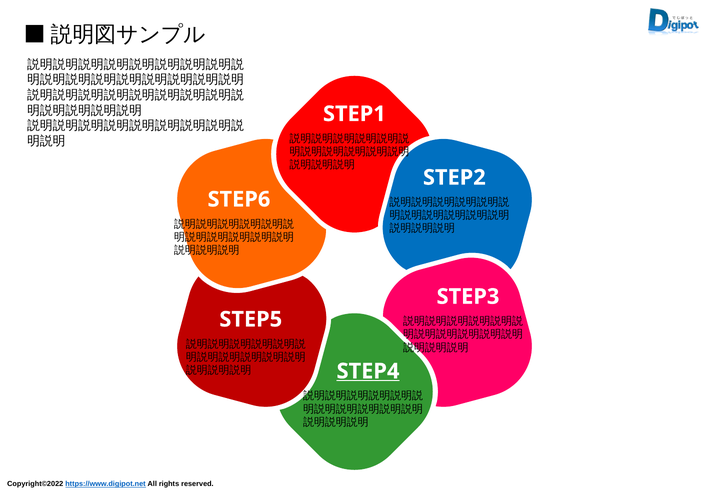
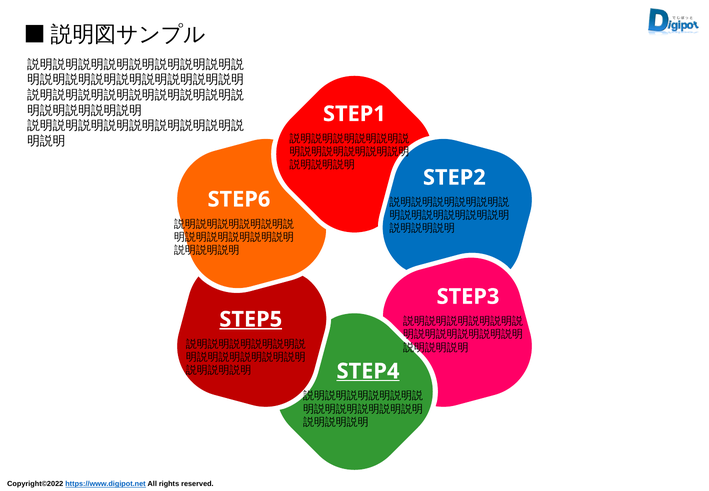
STEP5 underline: none -> present (251, 319)
